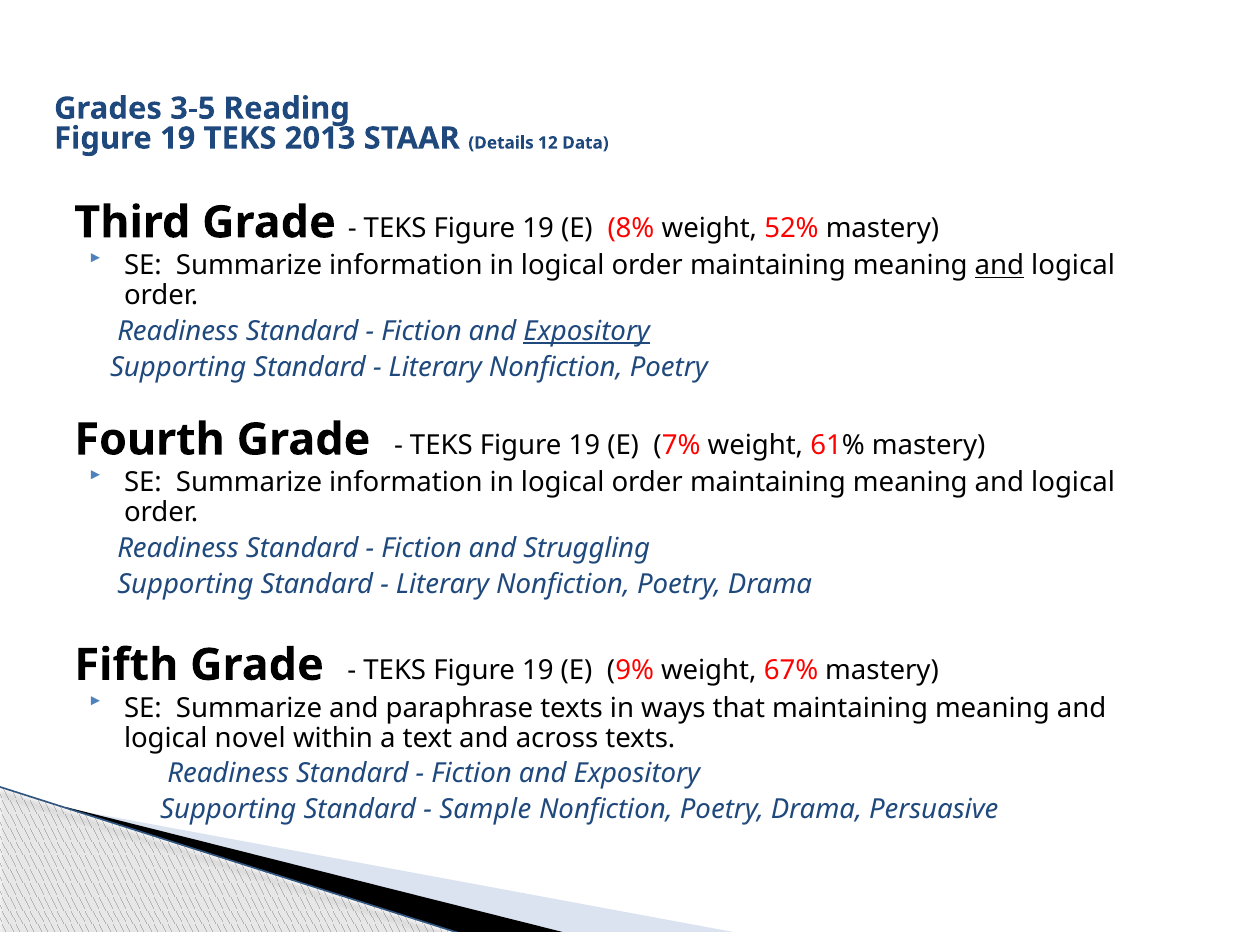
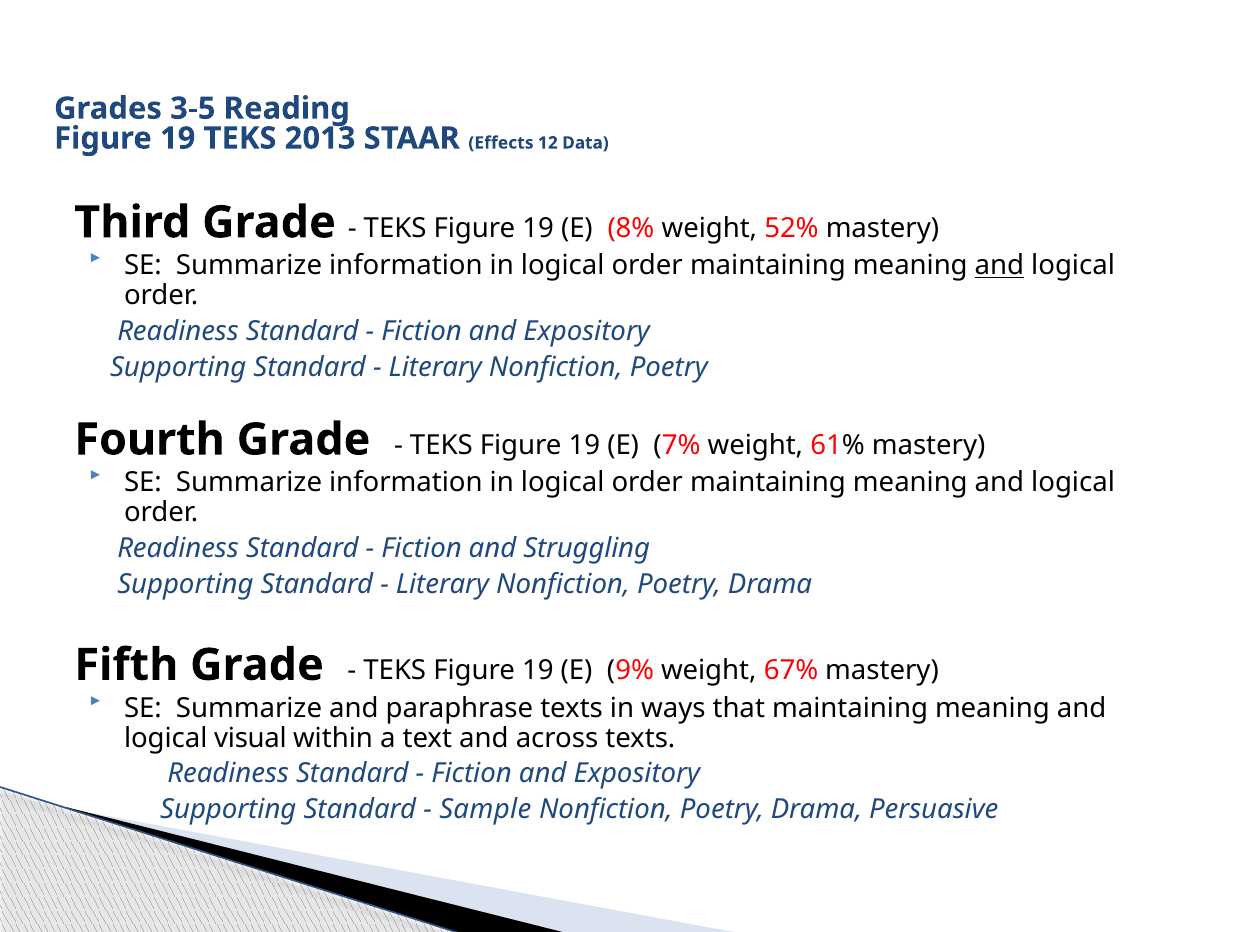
Details: Details -> Effects (501, 143)
Expository underline: present -> none (587, 331)
novel: novel -> visual (250, 738)
